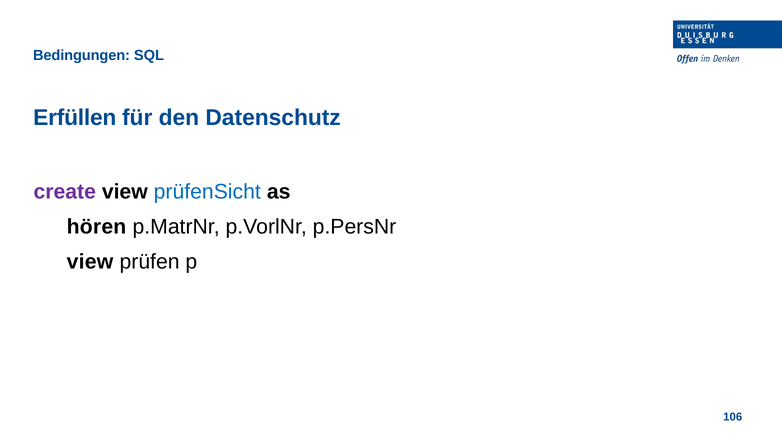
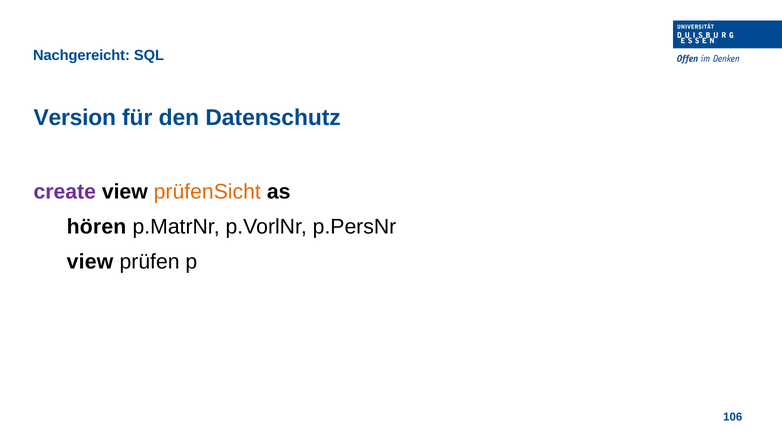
Bedingungen: Bedingungen -> Nachgereicht (81, 56)
Erfüllen: Erfüllen -> Version (75, 118)
prüfenSicht colour: blue -> orange (207, 192)
